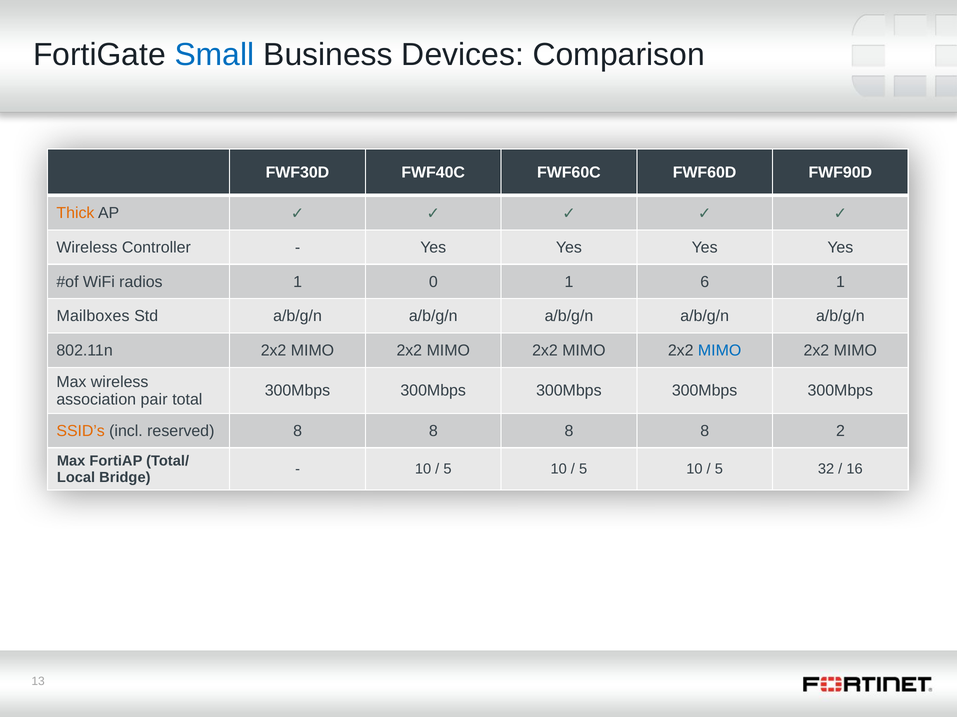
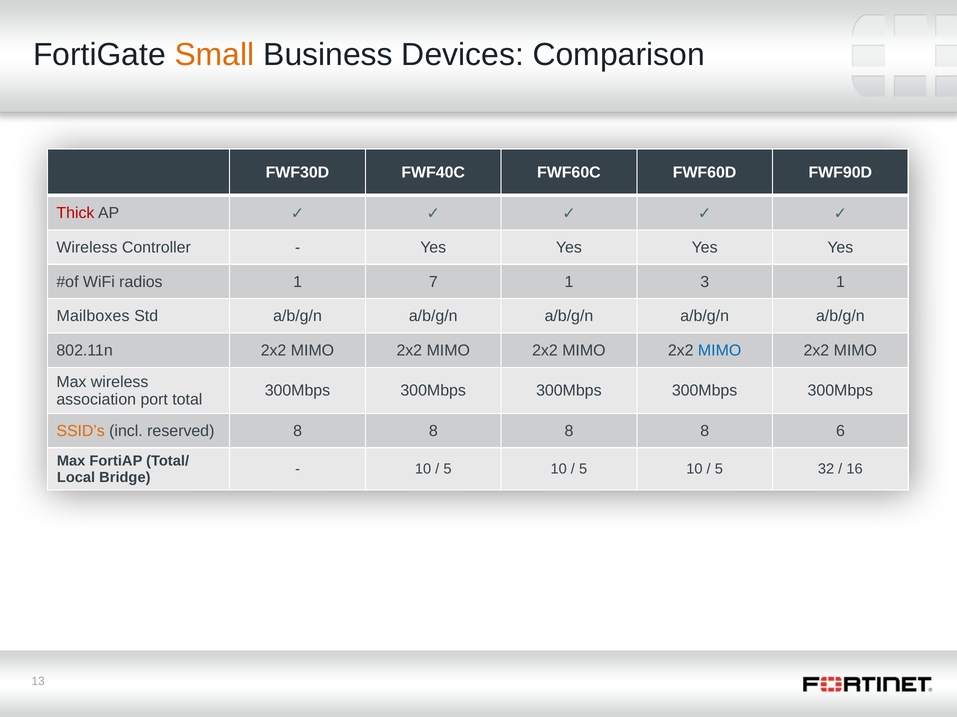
Small colour: blue -> orange (215, 55)
Thick colour: orange -> red (75, 213)
0: 0 -> 7 (433, 282)
6: 6 -> 3 (705, 282)
pair: pair -> port (154, 400)
2: 2 -> 6 (840, 431)
